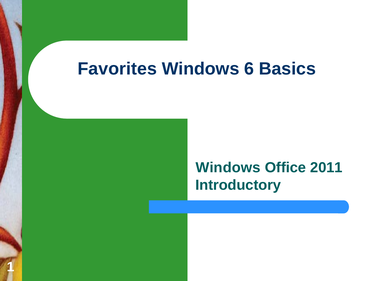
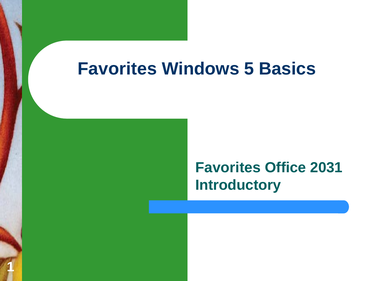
6: 6 -> 5 (249, 69)
Windows: Windows -> Favorites (228, 168)
2011: 2011 -> 2031 (326, 168)
